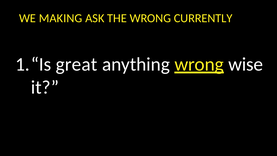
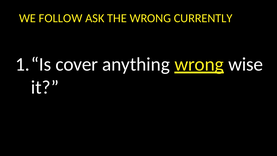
MAKING: MAKING -> FOLLOW (61, 18)
great: great -> cover (77, 64)
